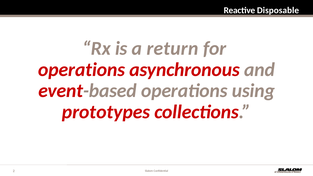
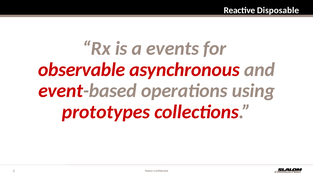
return: return -> events (173, 49)
operations: operations -> observable (82, 70)
